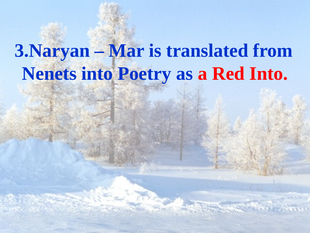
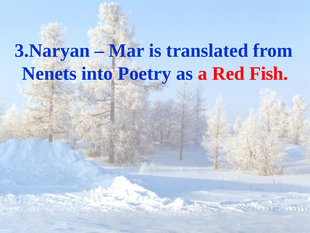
Red Into: Into -> Fish (269, 73)
